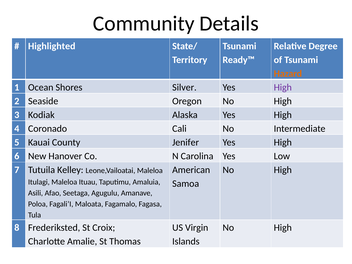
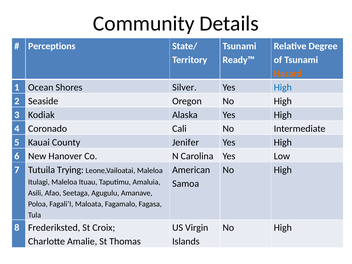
Highlighted: Highlighted -> Perceptions (52, 46)
High colour: purple -> blue (283, 87)
Kelley: Kelley -> Trying (70, 170)
